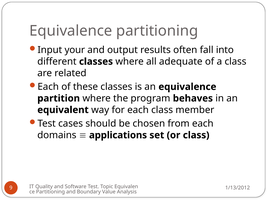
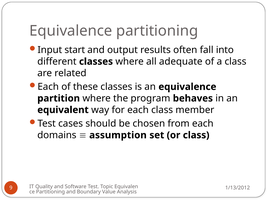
your: your -> start (75, 50)
applications: applications -> assumption (118, 135)
